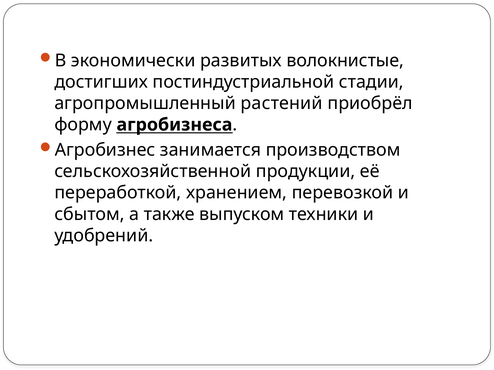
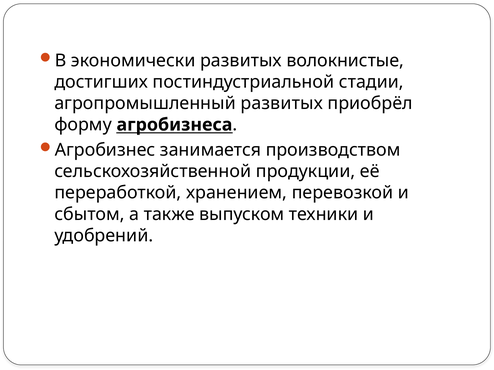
агропромышленный растений: растений -> развитых (282, 103)
